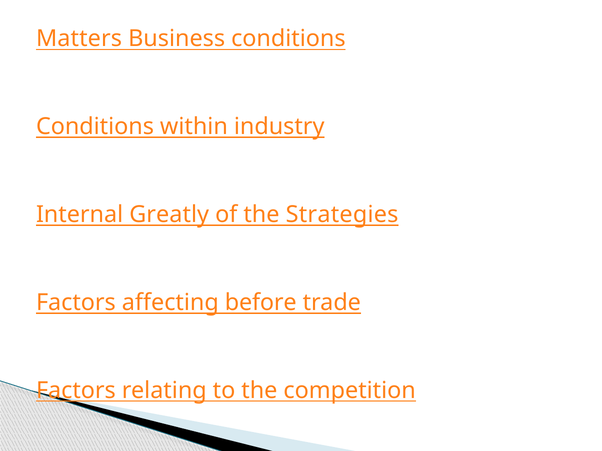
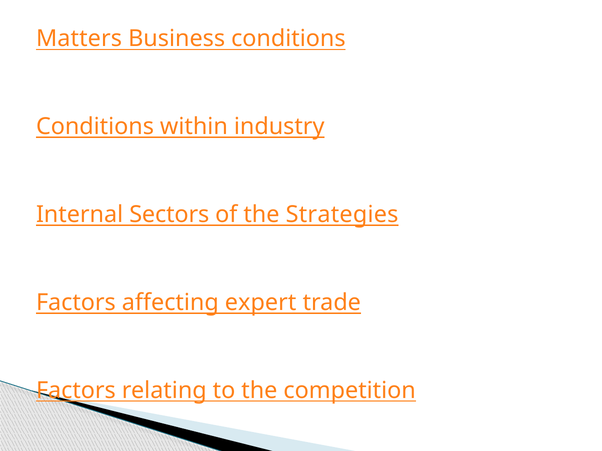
Greatly: Greatly -> Sectors (169, 215)
before: before -> expert (261, 303)
